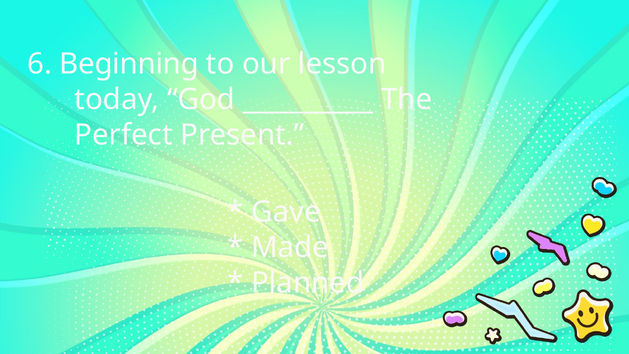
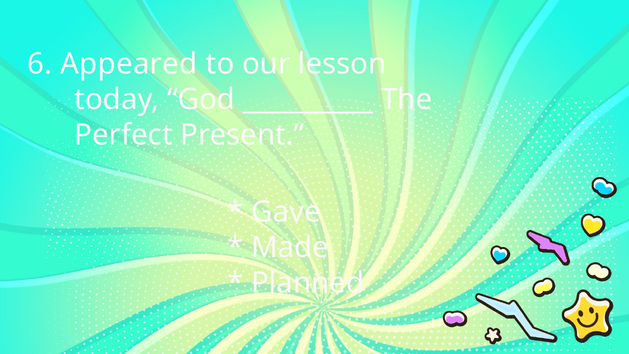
Beginning: Beginning -> Appeared (129, 64)
